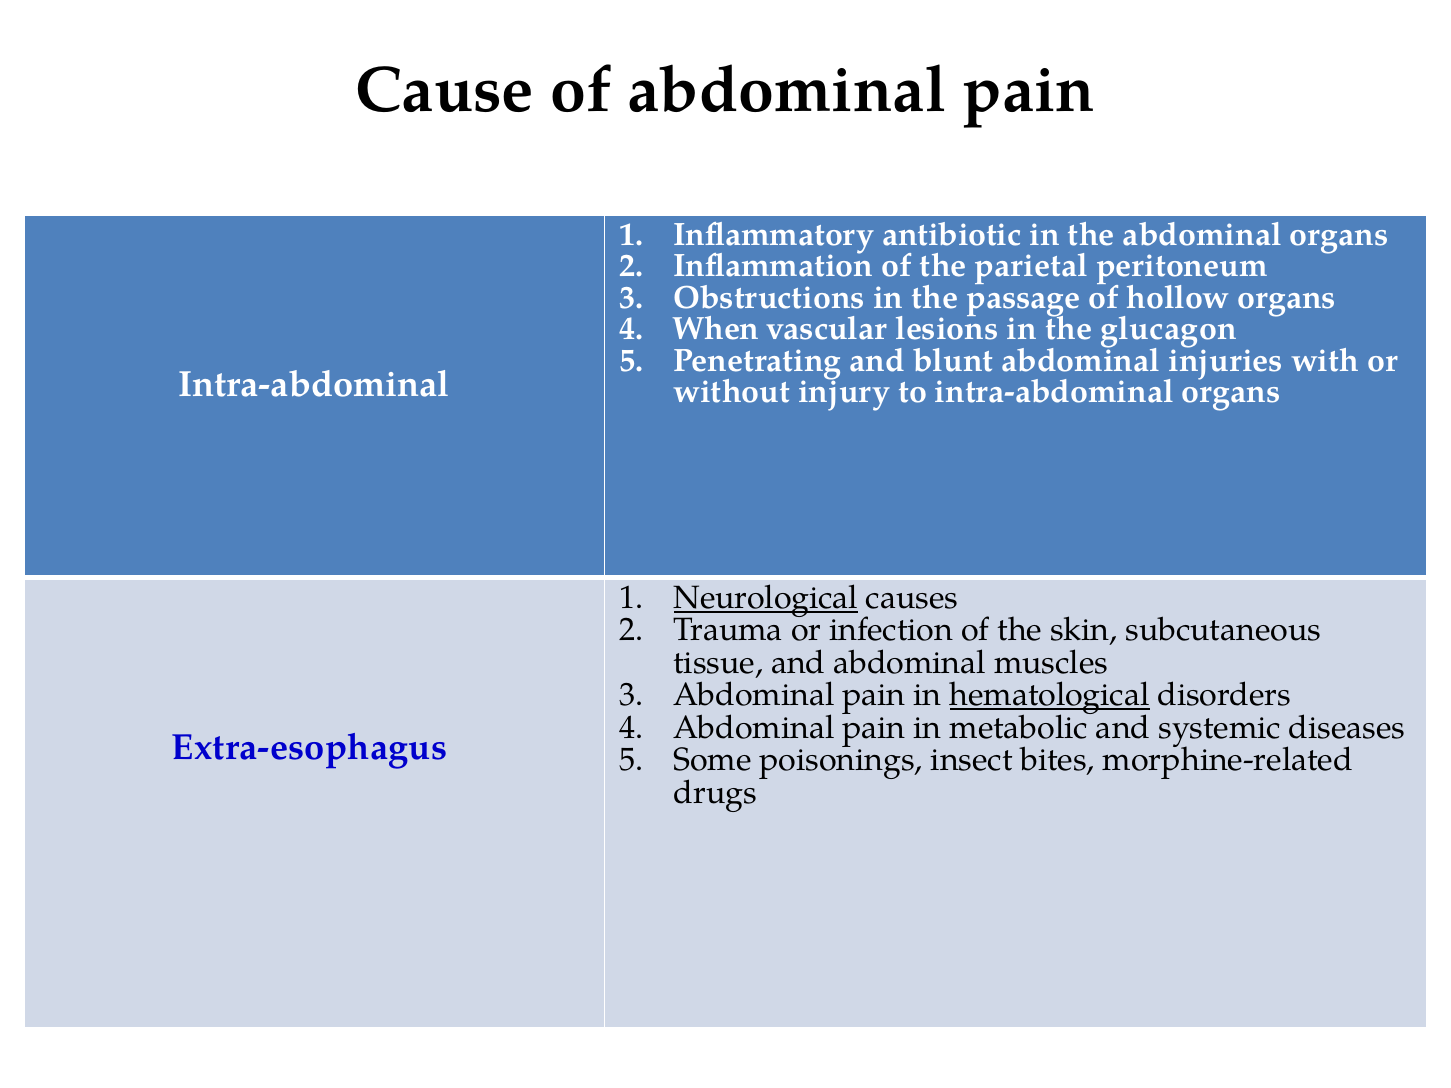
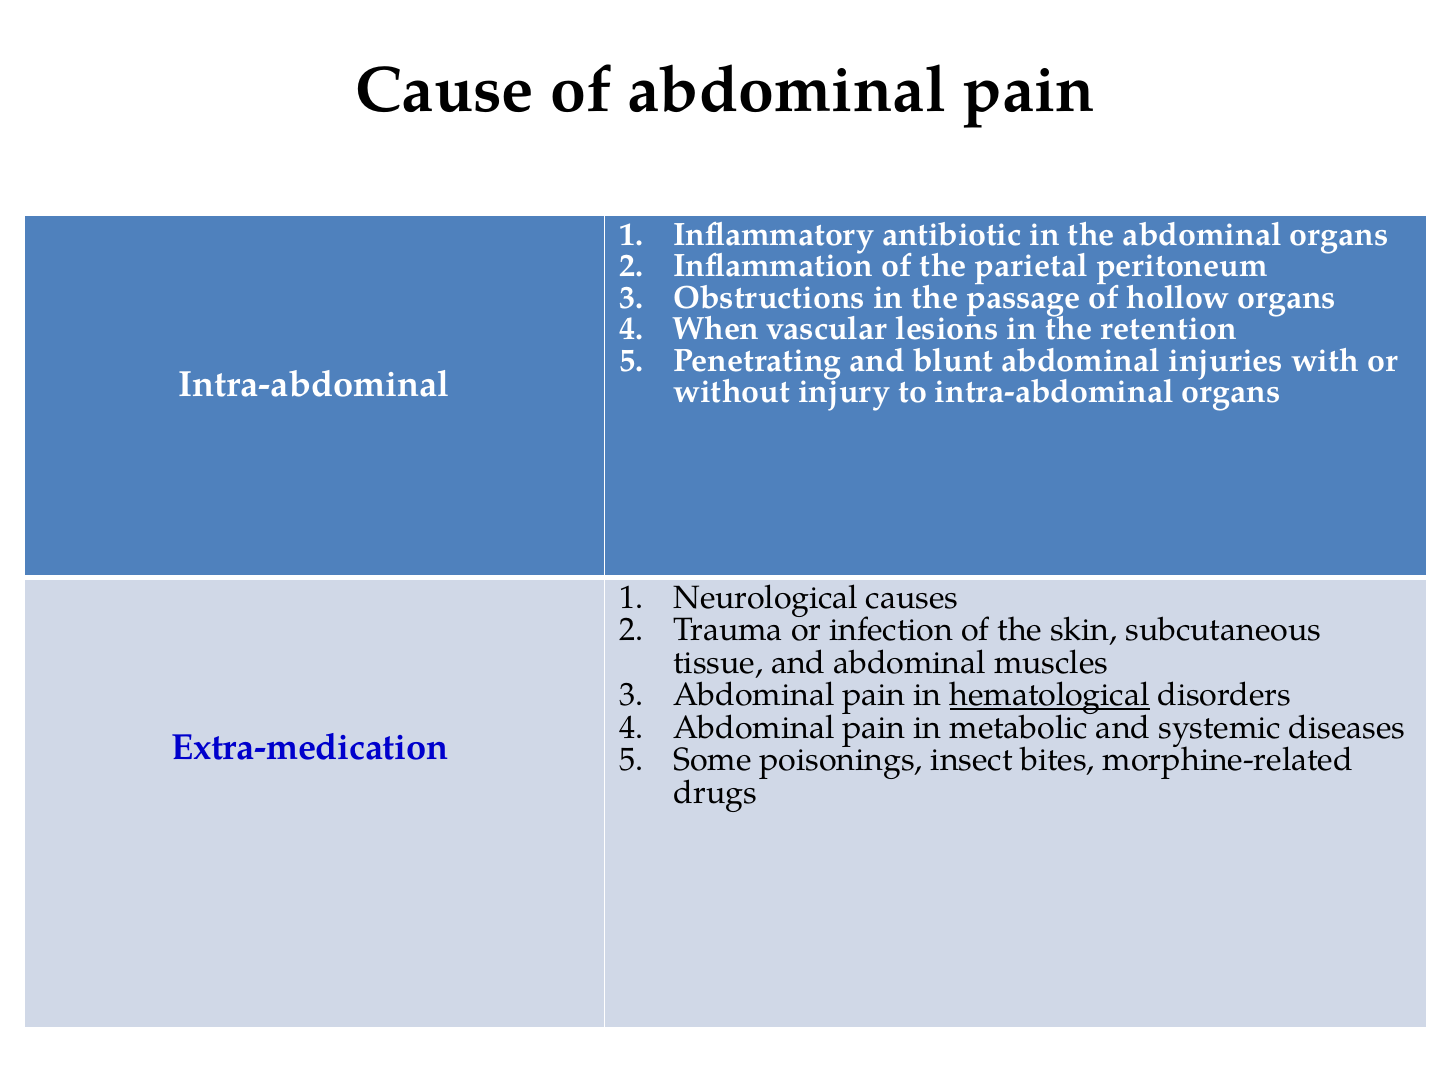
glucagon: glucagon -> retention (1169, 329)
Neurological underline: present -> none (766, 598)
Extra-esophagus: Extra-esophagus -> Extra-medication (310, 748)
